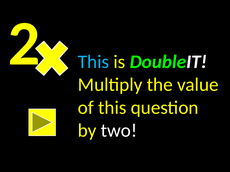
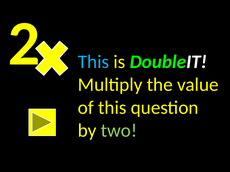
two colour: white -> light green (119, 131)
